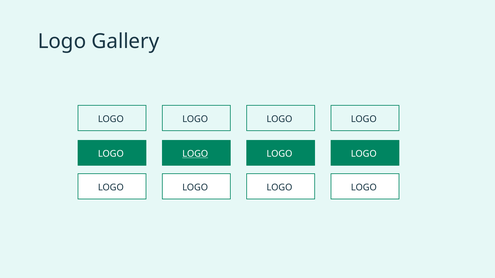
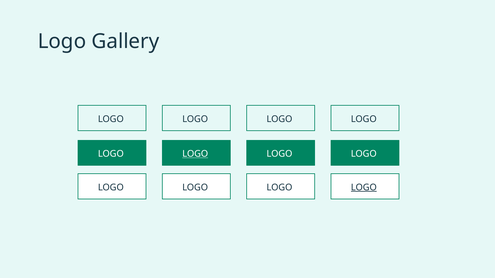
LOGO underline: none -> present (364, 188)
